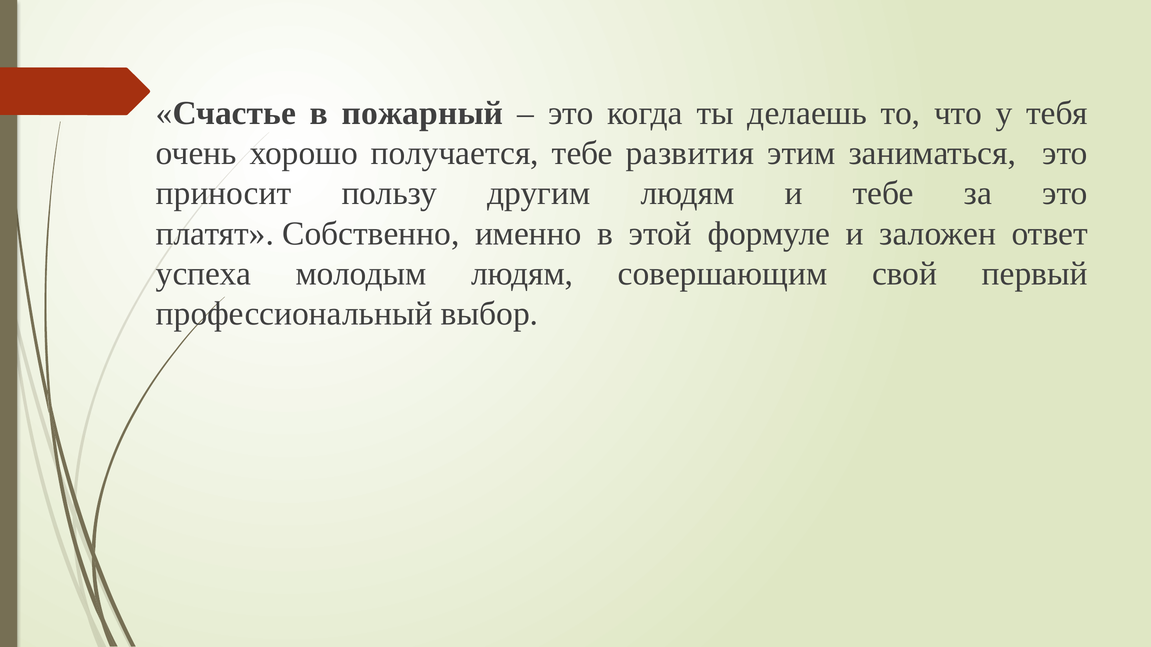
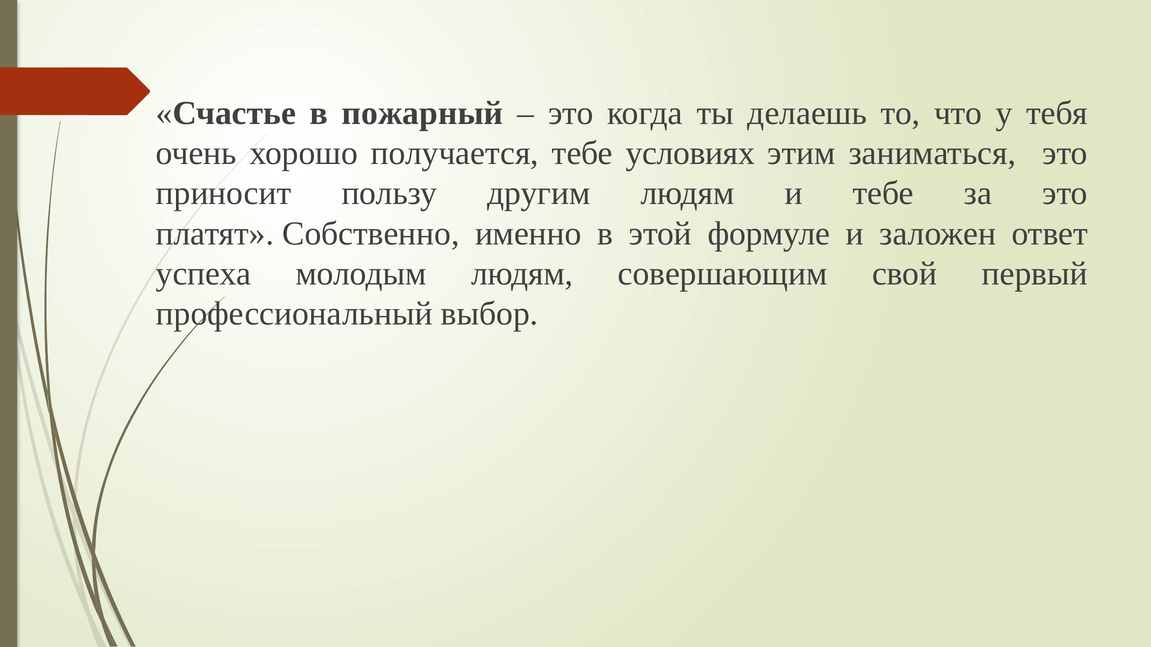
развития: развития -> условиях (690, 153)
